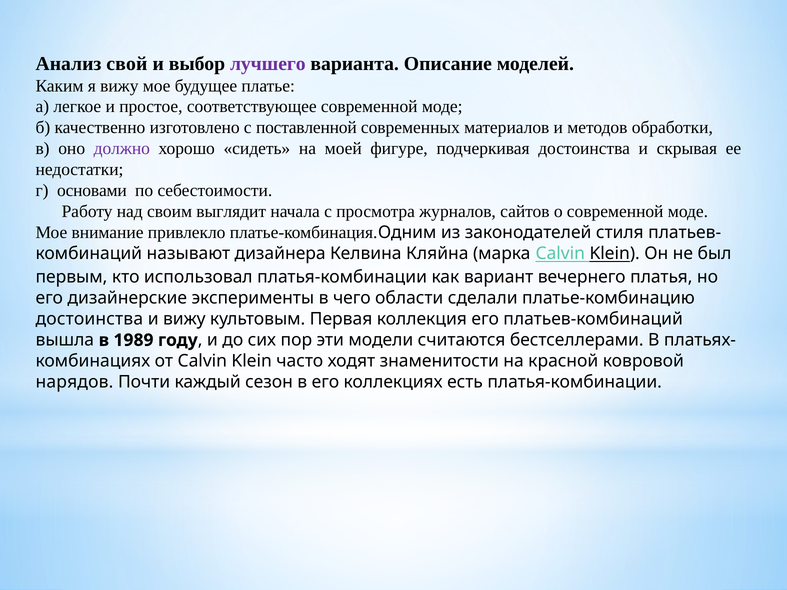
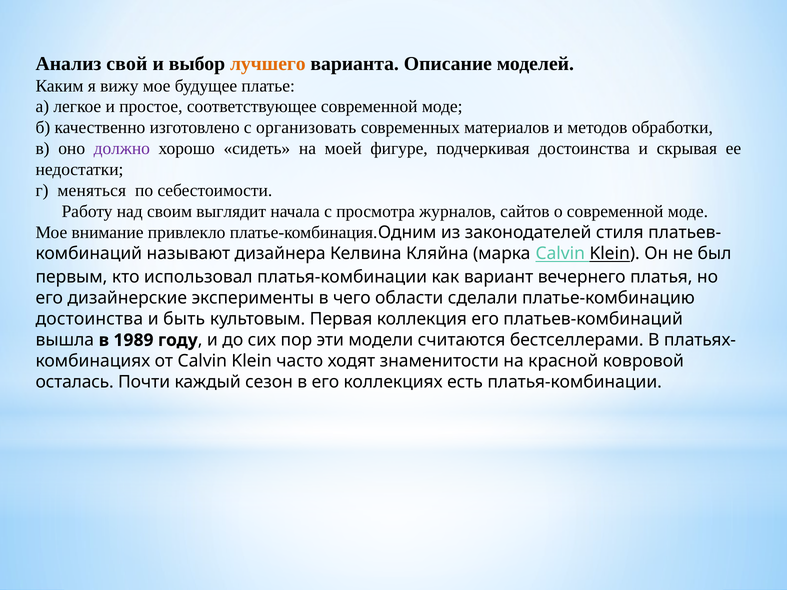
лучшего colour: purple -> orange (268, 64)
поставленной: поставленной -> организовать (306, 128)
основами: основами -> меняться (92, 191)
и вижу: вижу -> быть (184, 319)
нарядов: нарядов -> осталась (75, 382)
